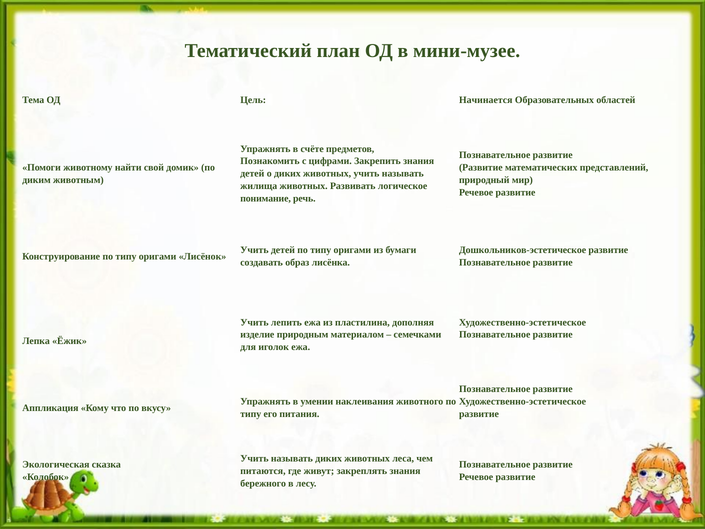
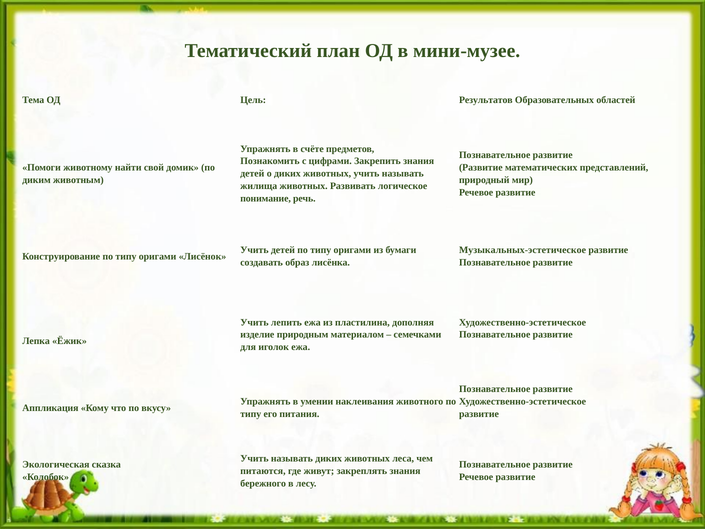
Начинается: Начинается -> Результатов (486, 100)
Дошкольников-эстетическое: Дошкольников-эстетическое -> Музыкальных-эстетическое (523, 250)
